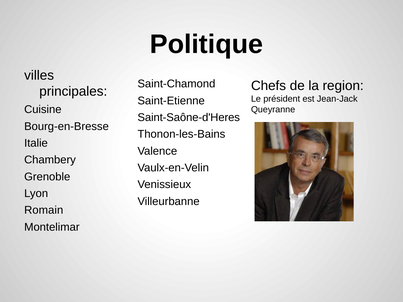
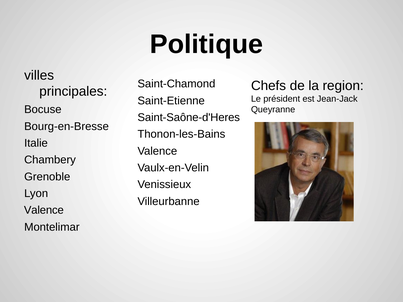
Cuisine: Cuisine -> Bocuse (43, 110)
Romain: Romain -> Valence (44, 210)
